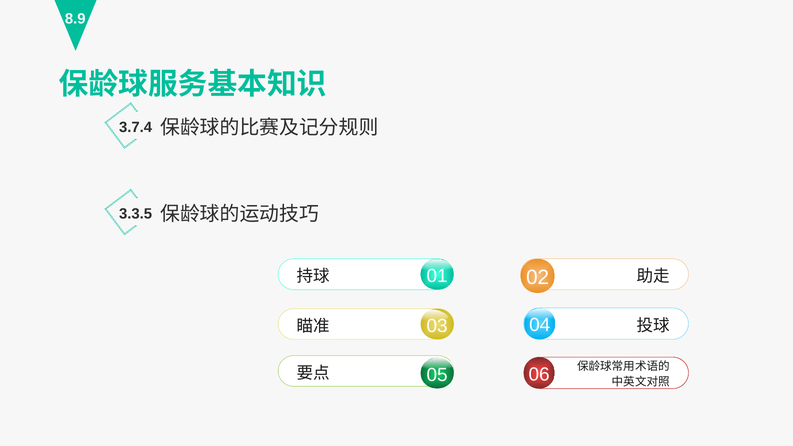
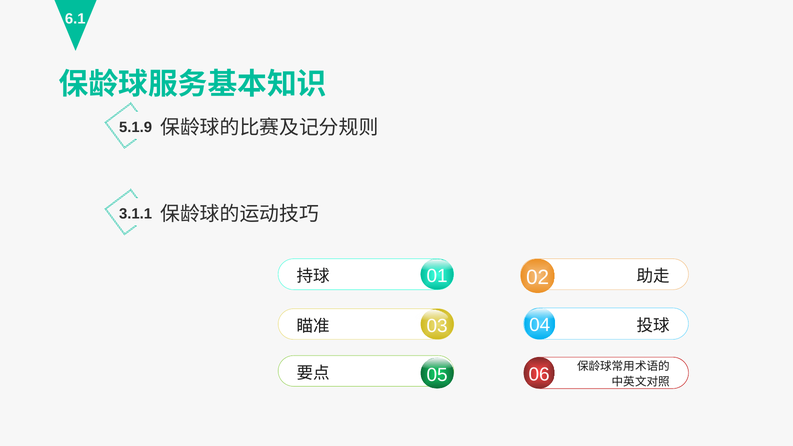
8.9: 8.9 -> 6.1 (75, 19)
3.7.4: 3.7.4 -> 5.1.9 (136, 127)
3.3.5: 3.3.5 -> 3.1.1 (136, 214)
